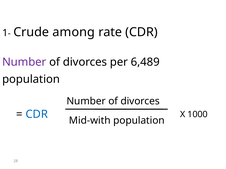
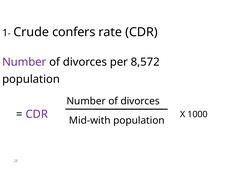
among: among -> confers (74, 32)
6,489: 6,489 -> 8,572 (145, 62)
CDR colour: blue -> purple (37, 115)
